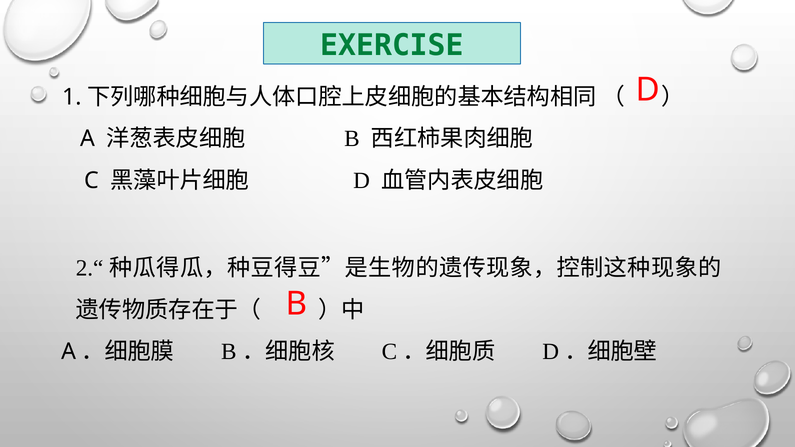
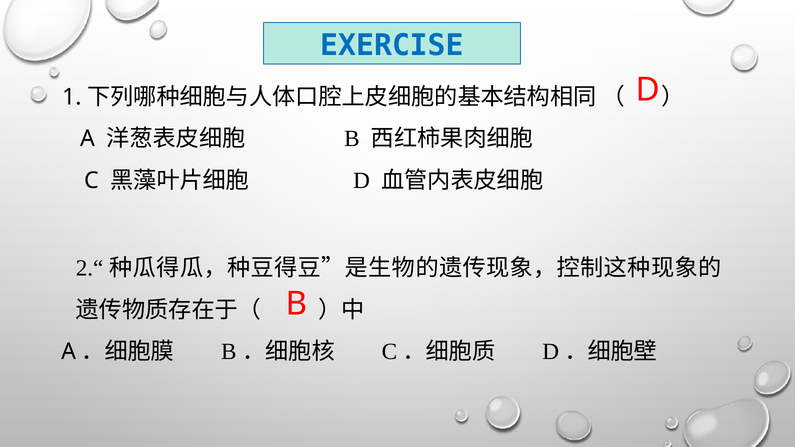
EXERCISE colour: green -> blue (392, 45)
